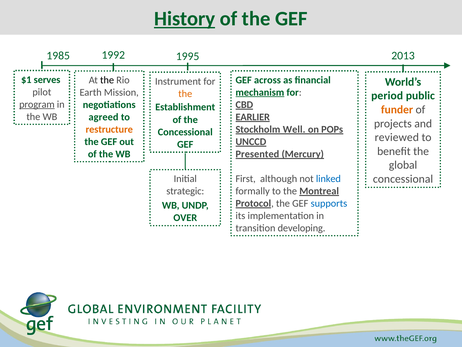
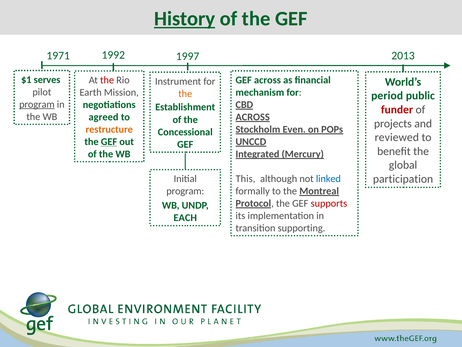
1985: 1985 -> 1971 (58, 55)
1995: 1995 -> 1997 (188, 56)
the colour: black -> red (107, 80)
mechanism underline: present -> none (260, 92)
funder colour: orange -> red (397, 109)
EARLIER: EARLIER -> ACROSS (253, 117)
Well: Well -> Even (294, 129)
GEF underline: none -> present (109, 142)
Presented: Presented -> Integrated (257, 154)
concessional: concessional -> participation (403, 179)
First: First -> This (245, 178)
strategic: strategic -> program (185, 191)
supports colour: blue -> red (329, 203)
OVER: OVER -> EACH (185, 218)
developing: developing -> supporting (302, 228)
